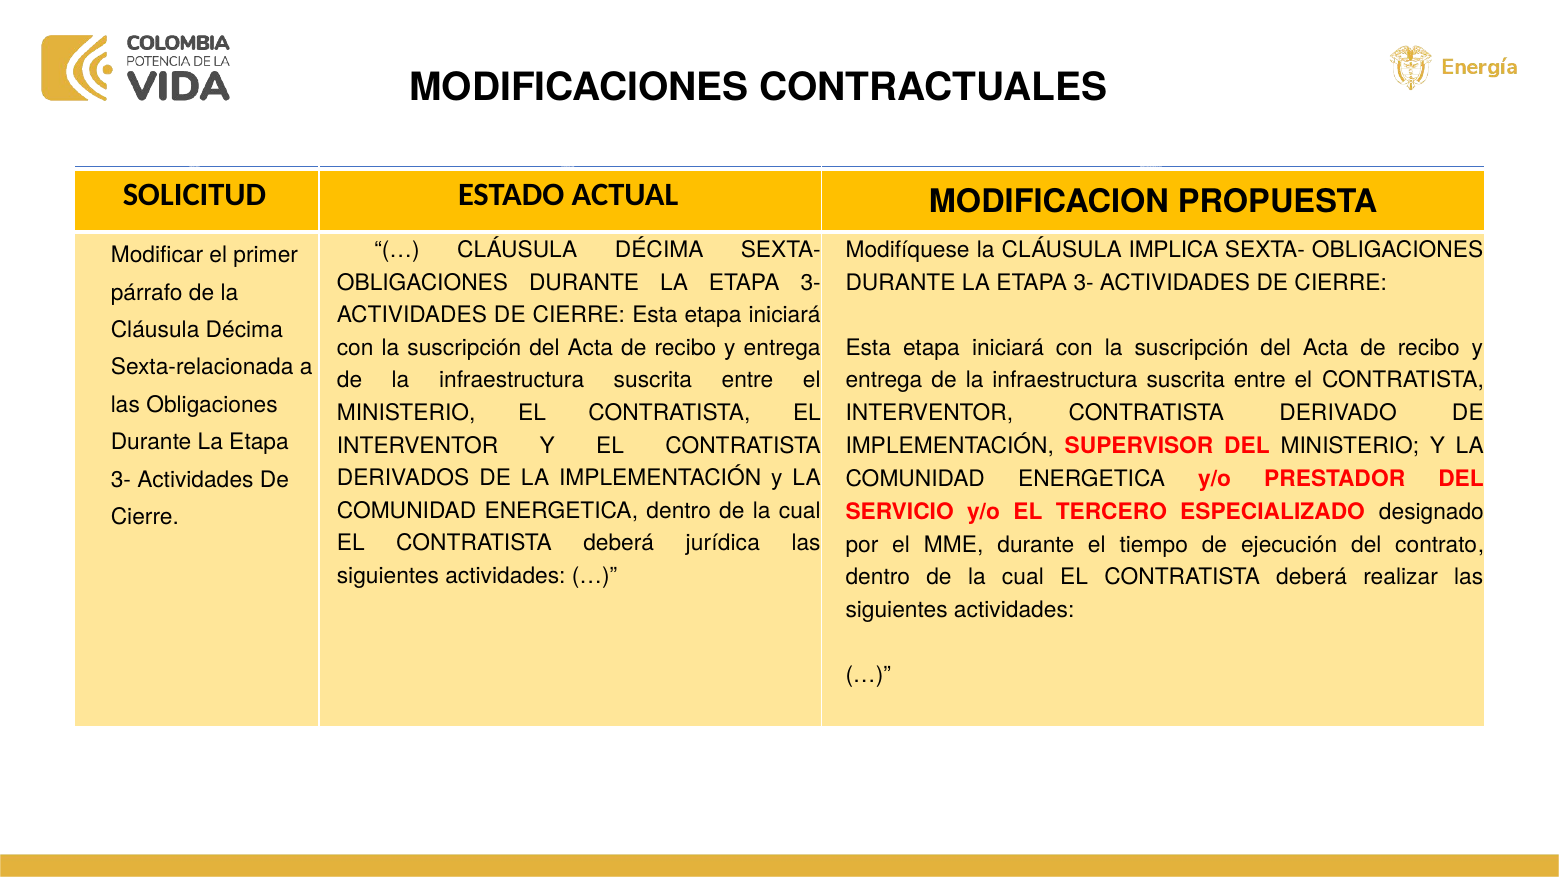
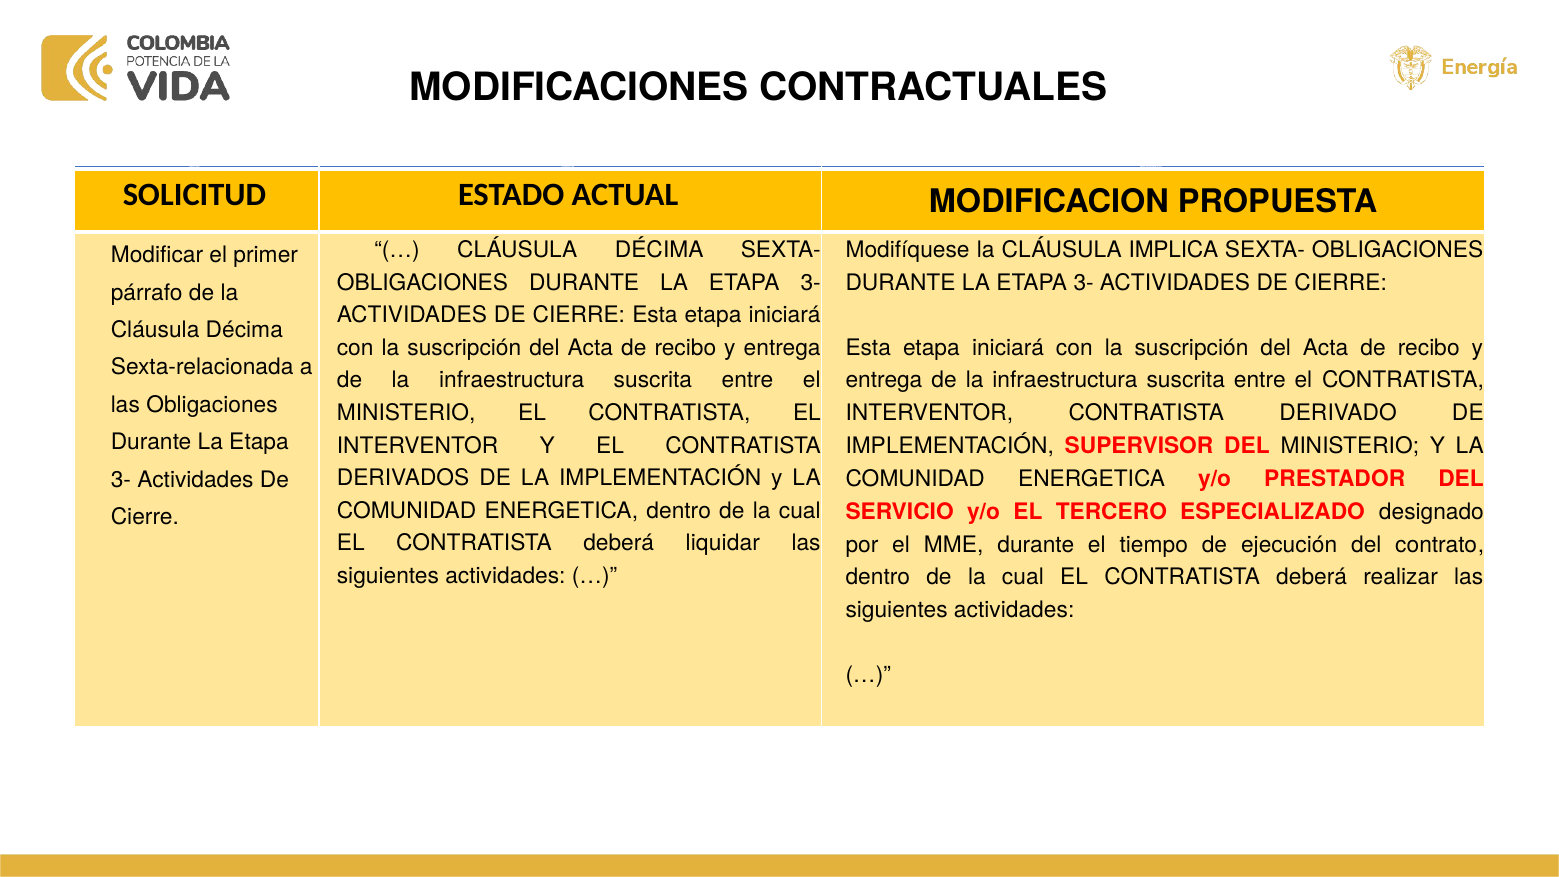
jurídica: jurídica -> liquidar (723, 543)
